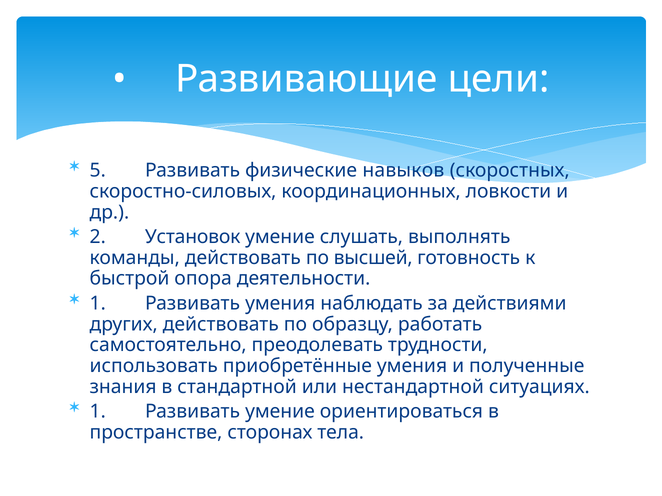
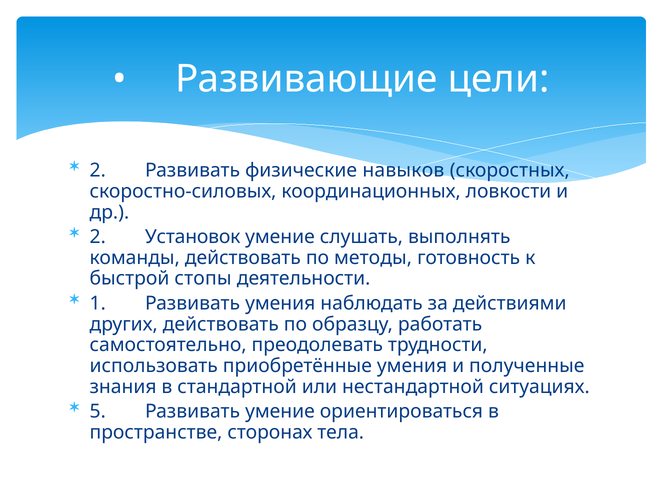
5: 5 -> 2 (98, 171)
высшей: высшей -> методы (373, 258)
опора: опора -> стопы (203, 279)
1: 1 -> 5 (98, 412)
